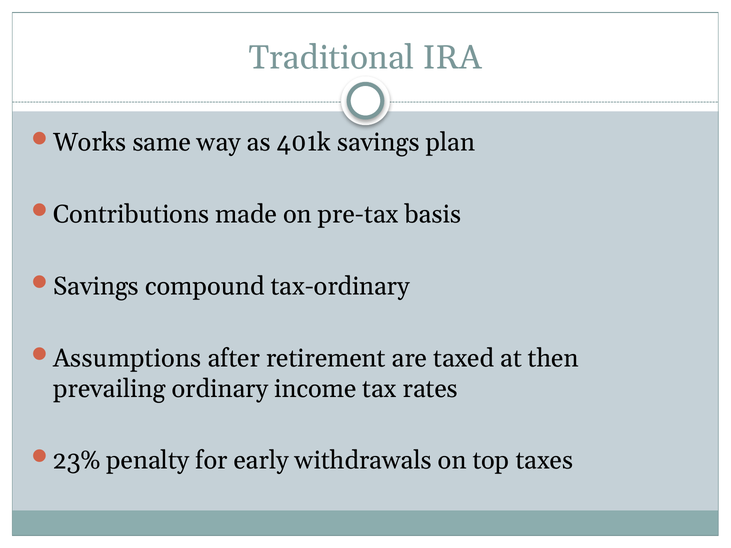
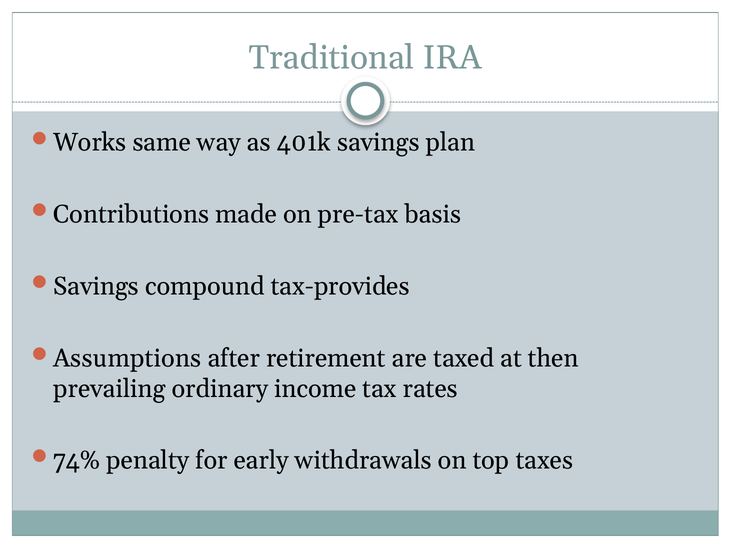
tax-ordinary: tax-ordinary -> tax-provides (340, 286)
23%: 23% -> 74% (77, 461)
